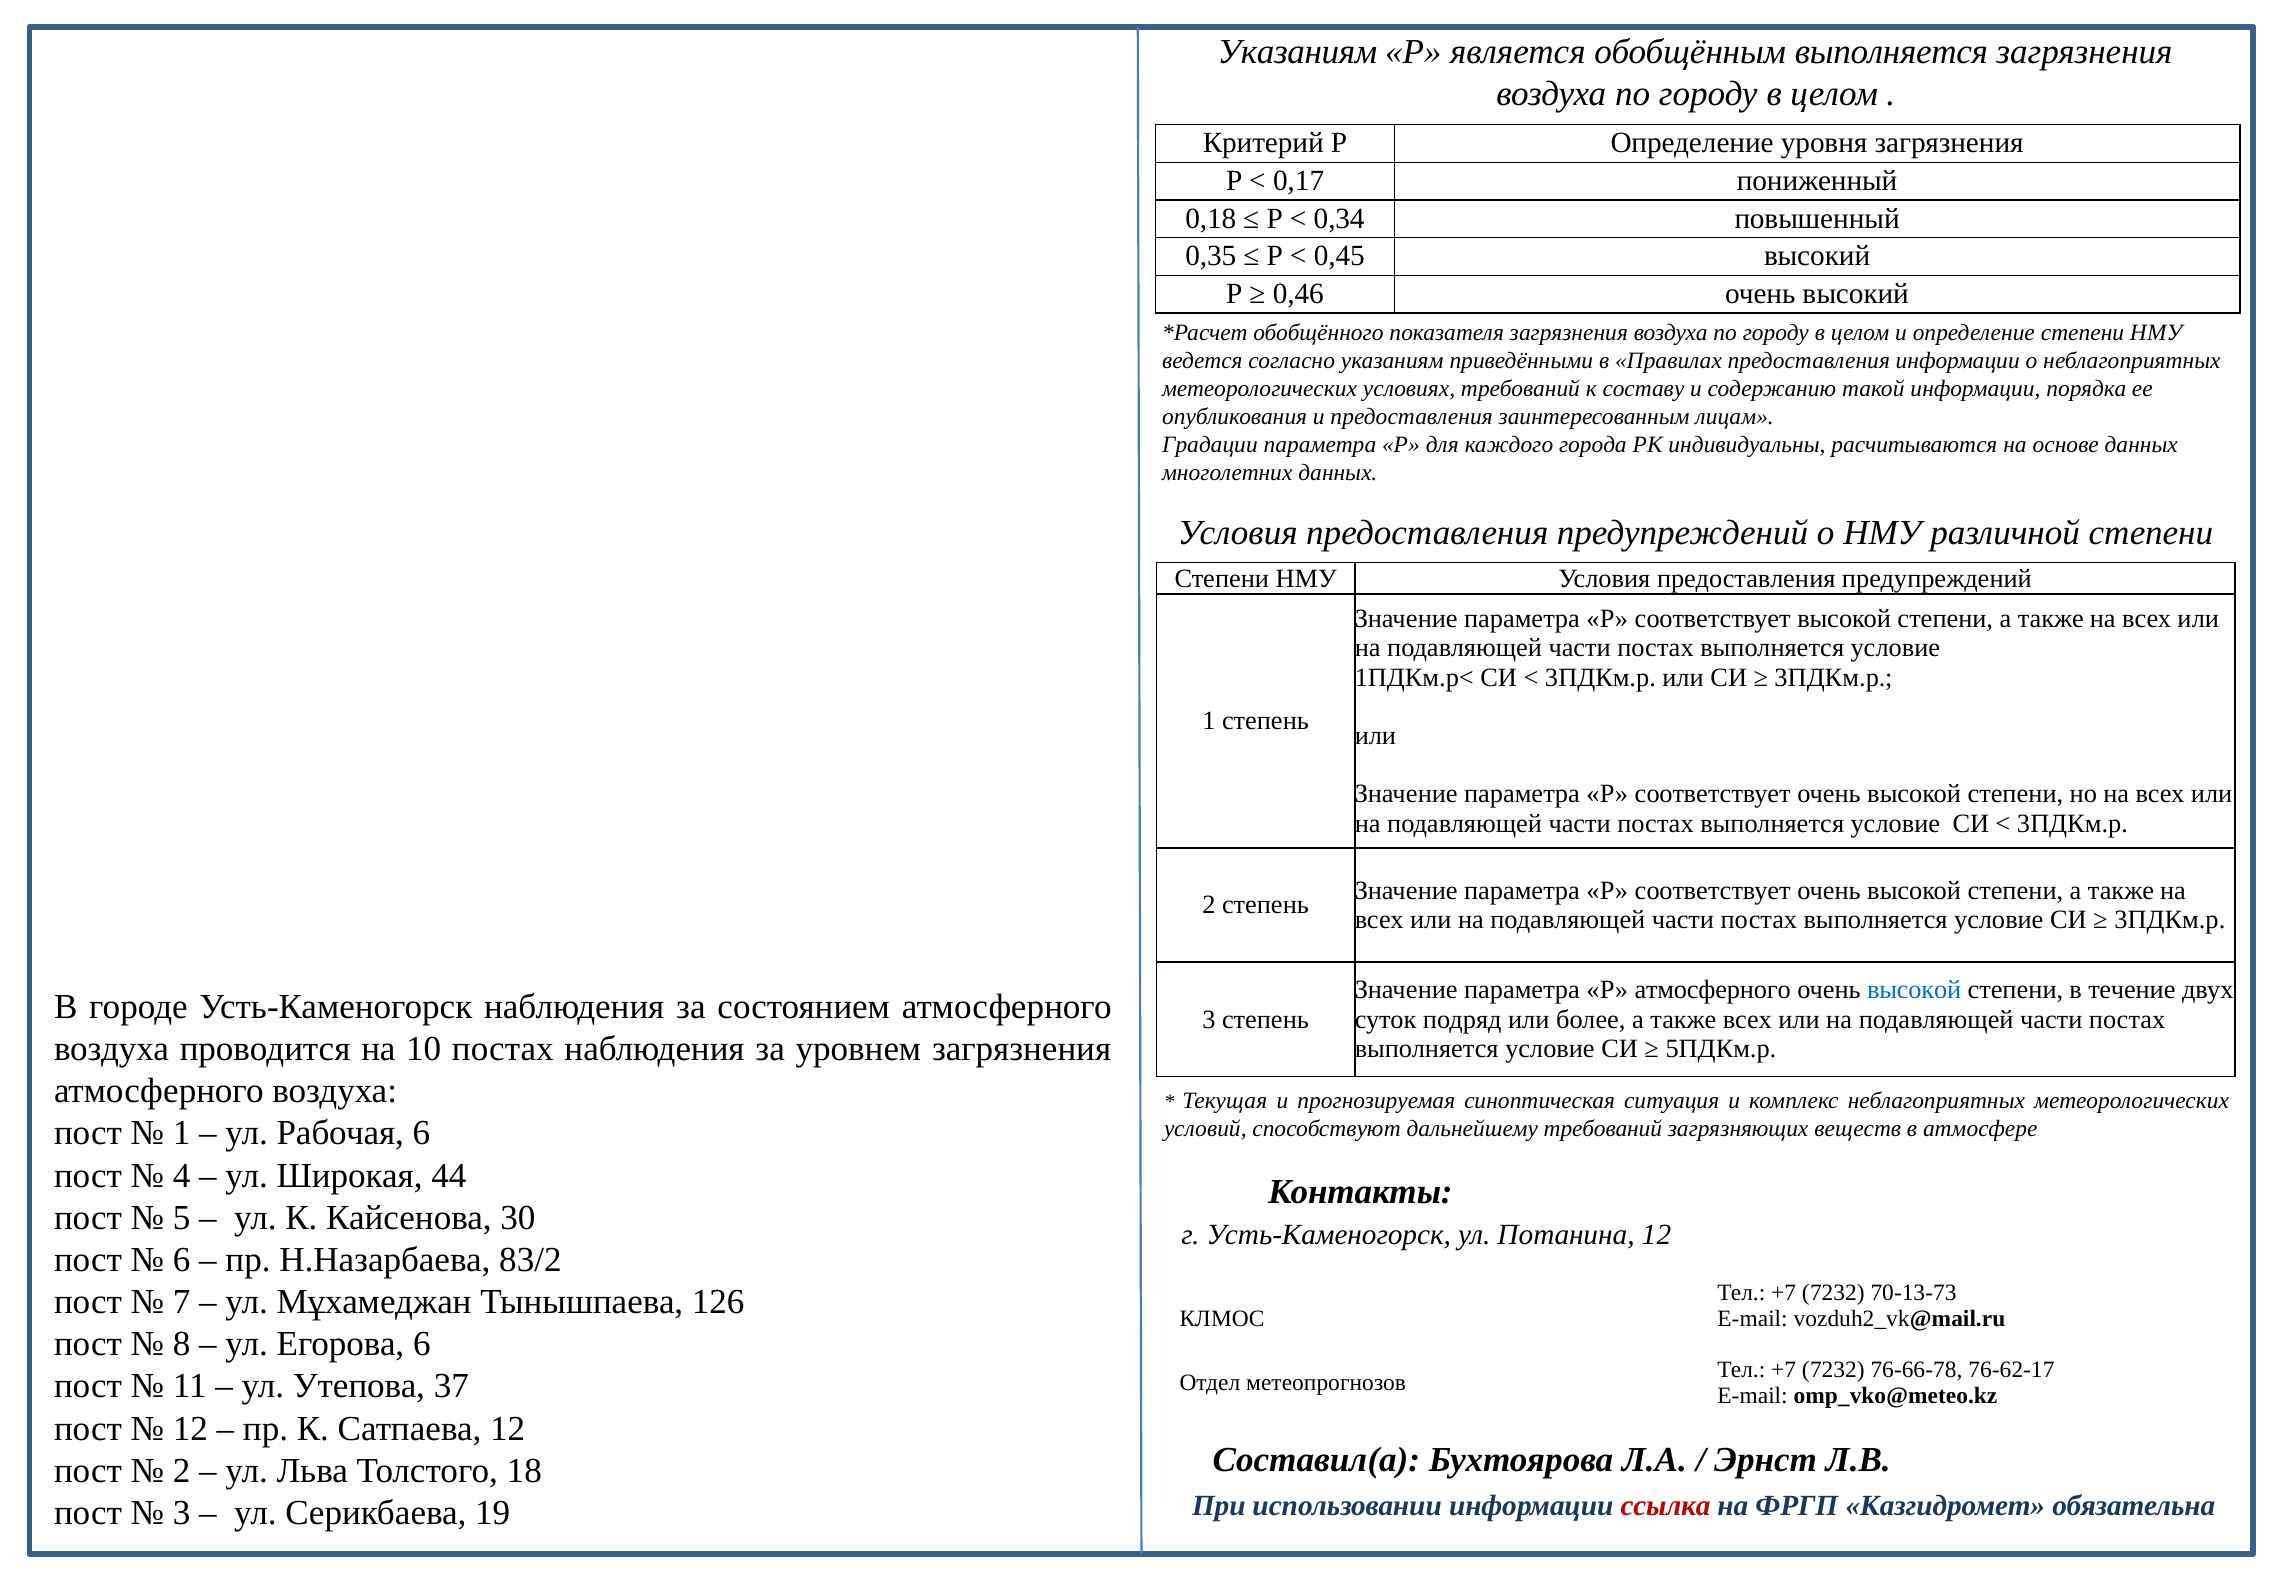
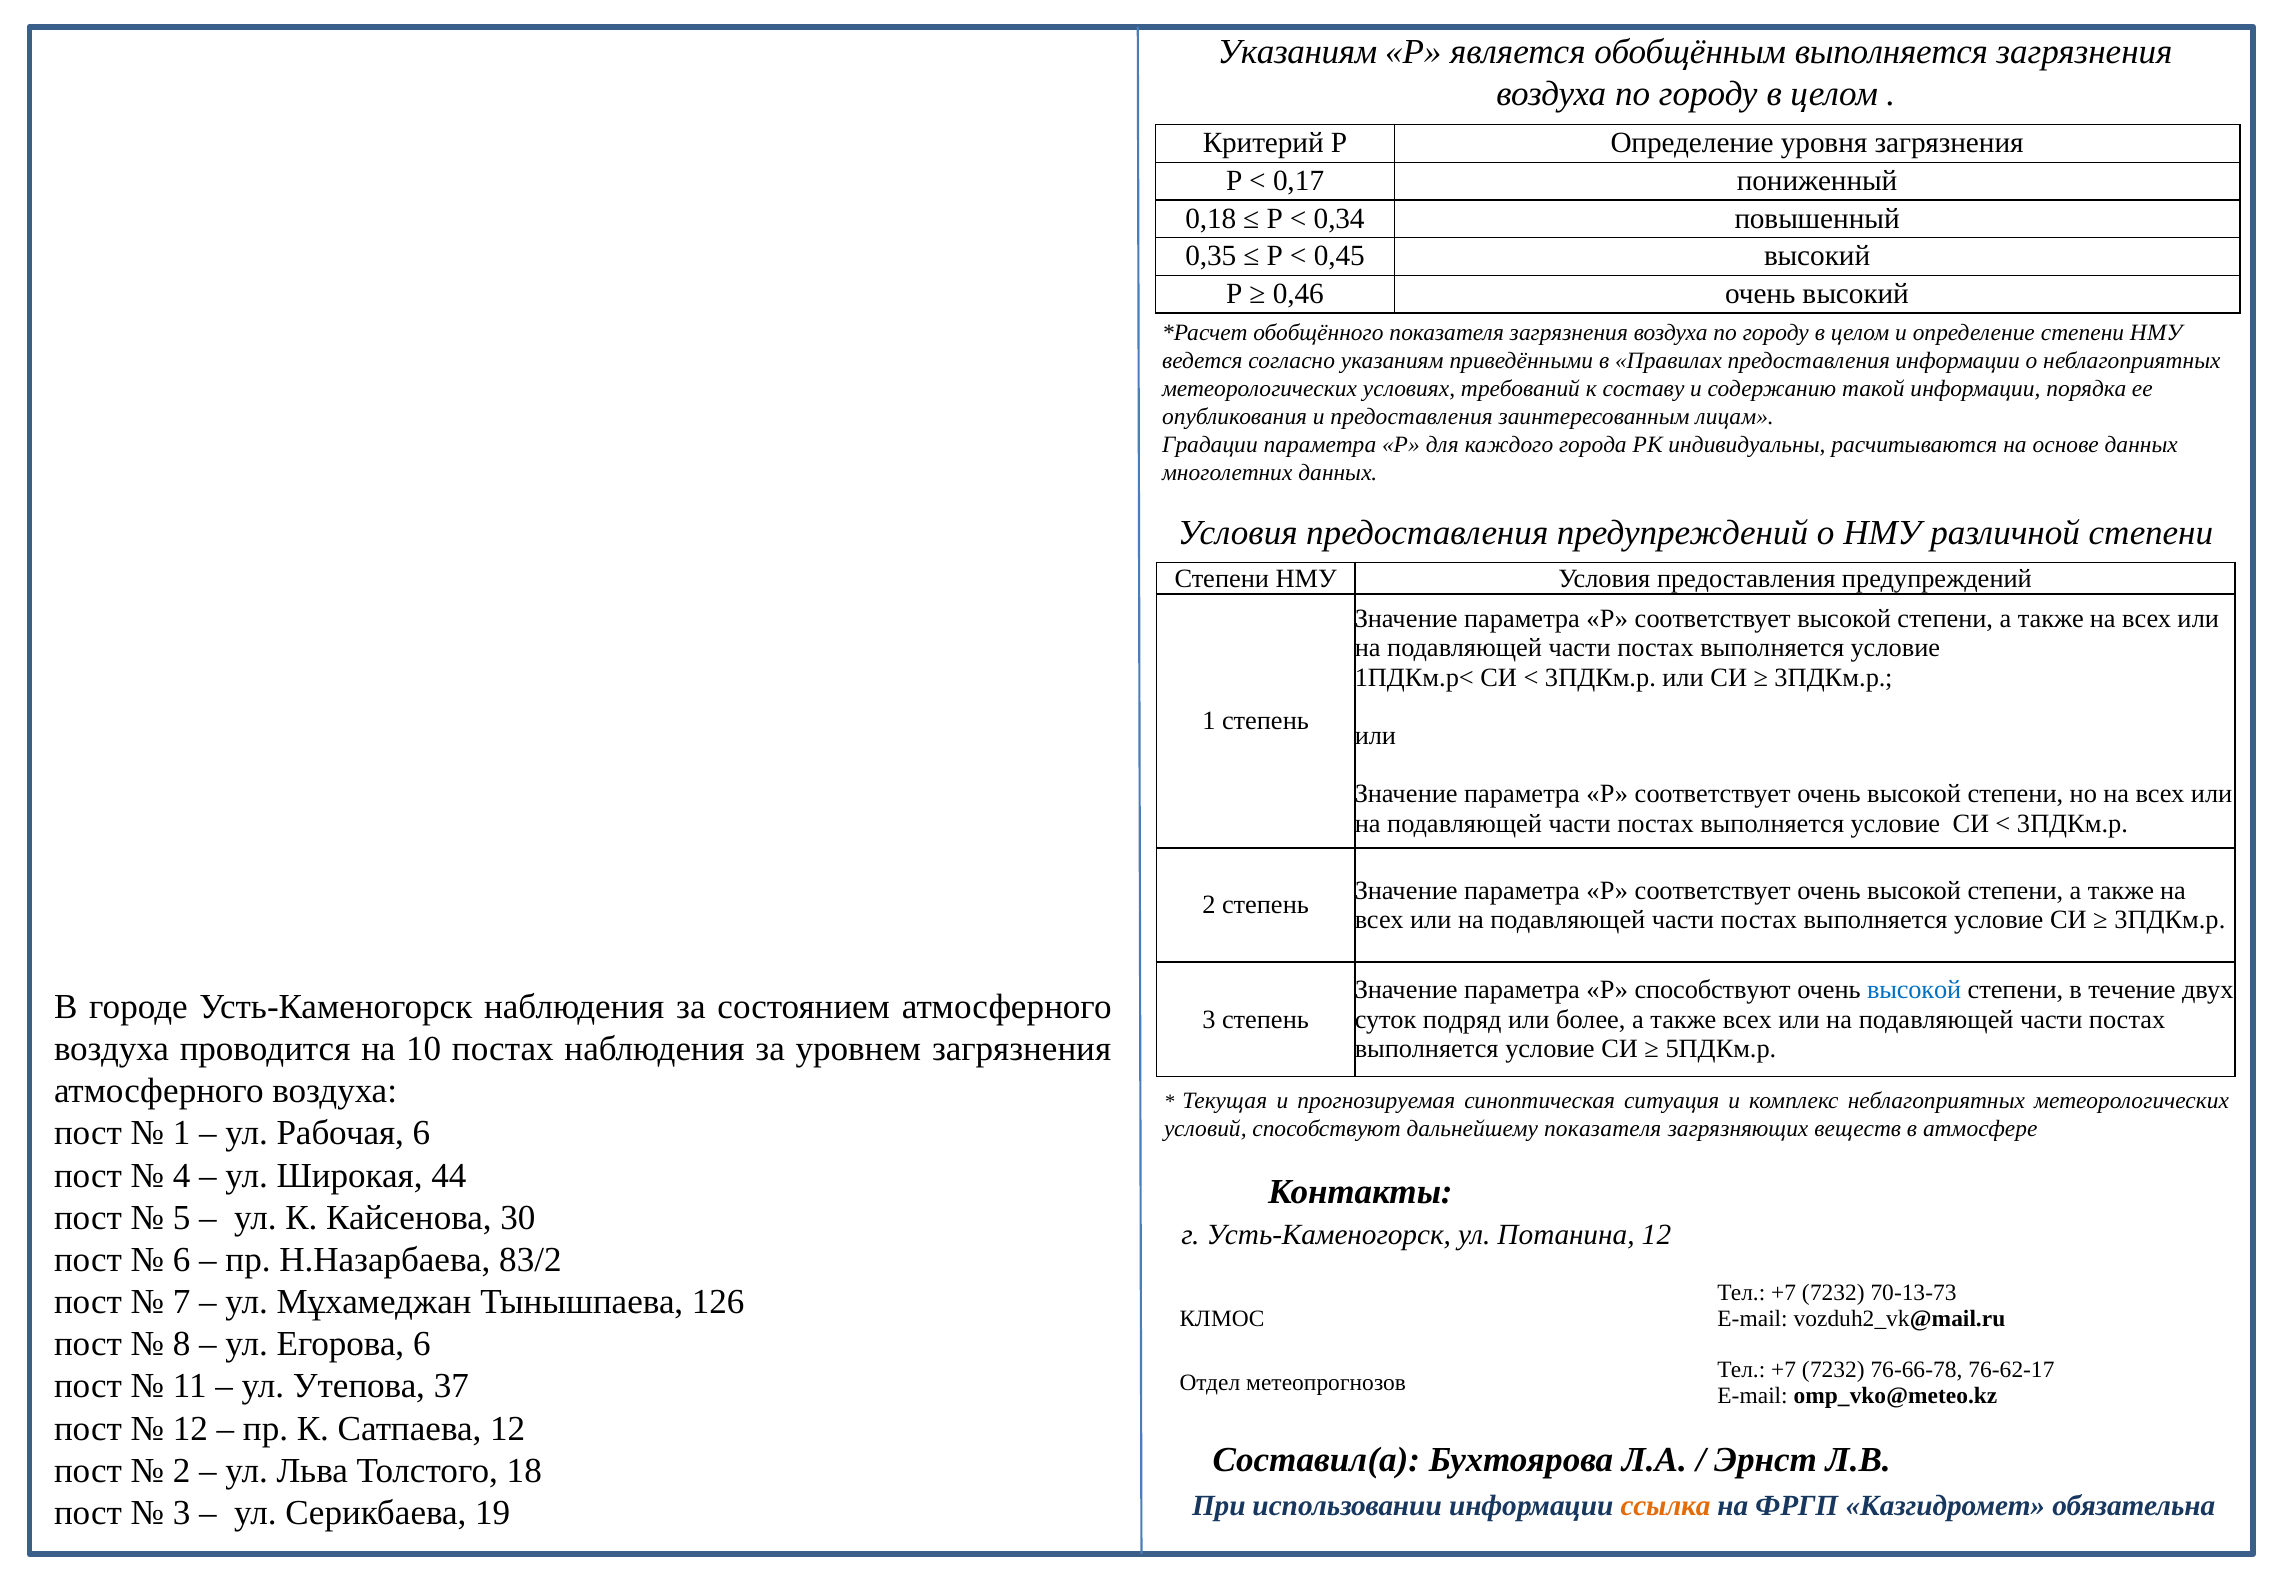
Р атмосферного: атмосферного -> способствуют (1713, 990)
дальнейшему требований: требований -> показателя (1603, 1129)
ссылка colour: red -> orange (1666, 1505)
